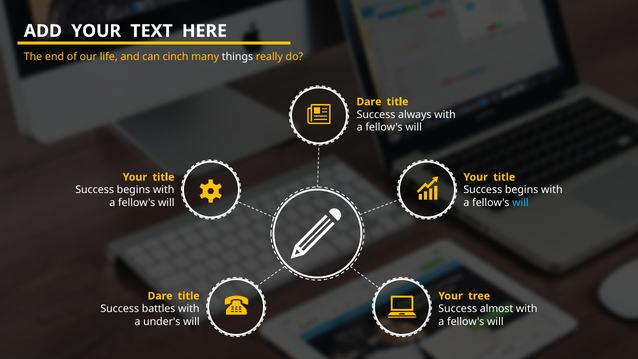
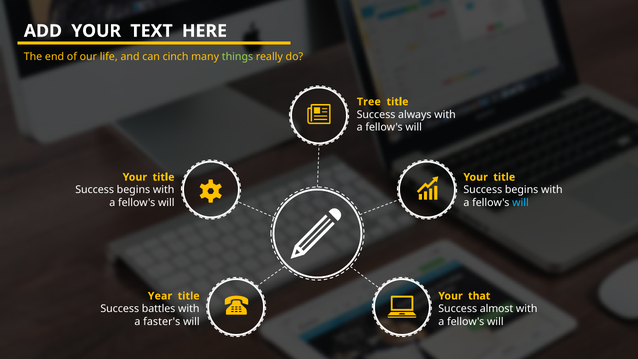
things colour: white -> light green (237, 57)
Dare: Dare -> Tree (369, 102)
Dare: Dare -> Year (160, 296)
tree: tree -> that (479, 296)
under's: under's -> faster's (162, 321)
